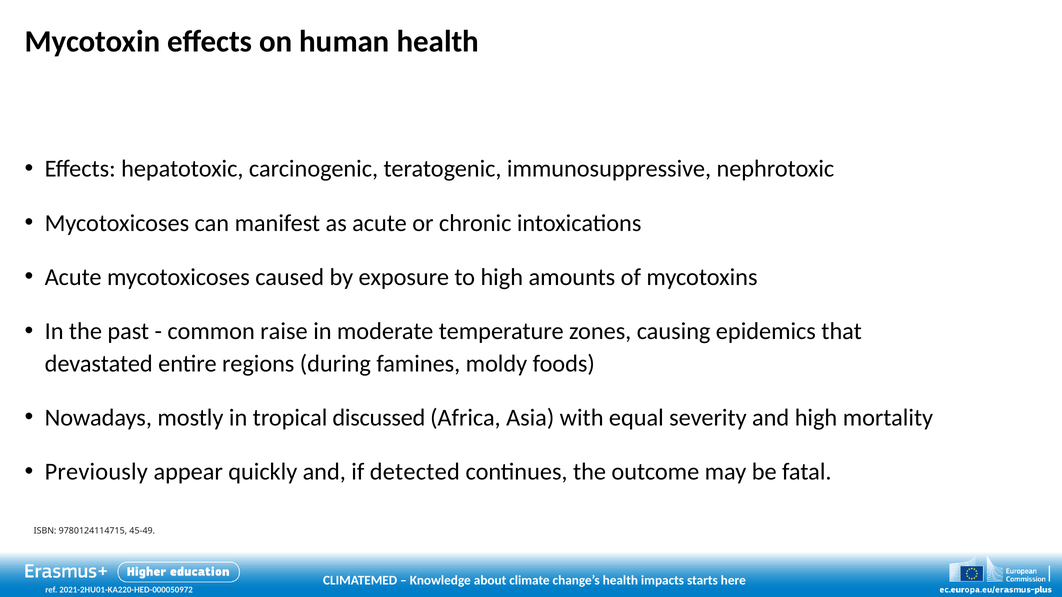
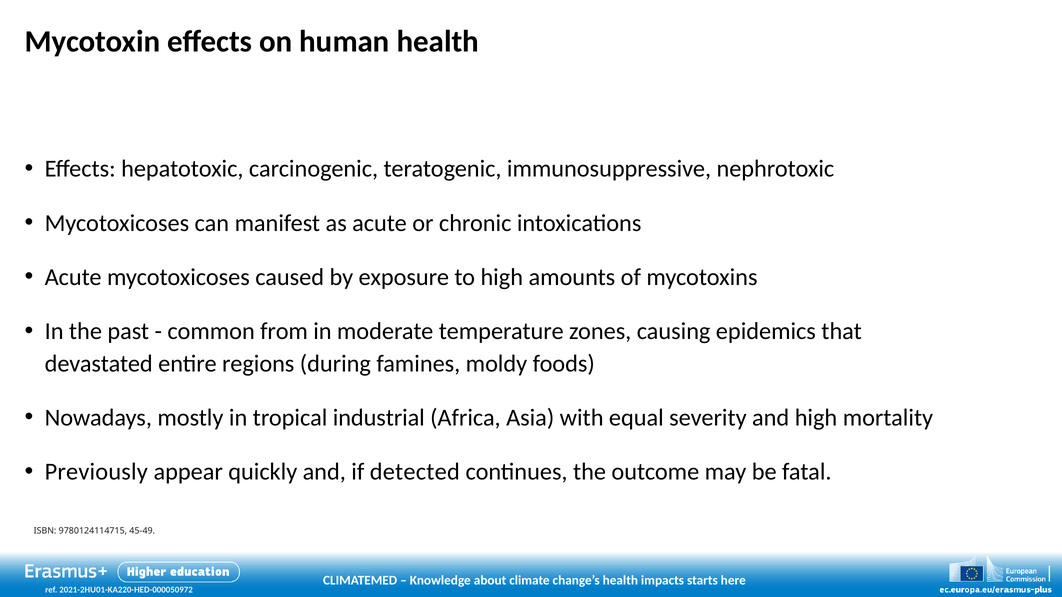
raise: raise -> from (284, 332)
discussed: discussed -> industrial (379, 418)
